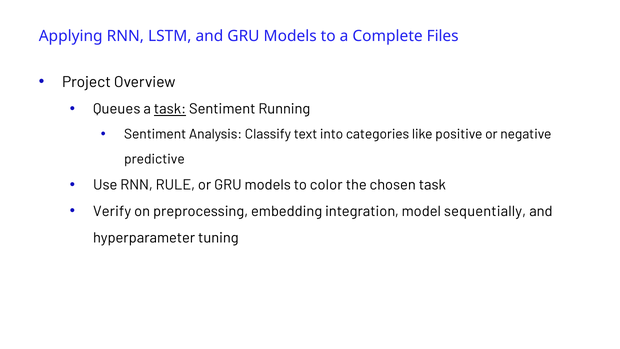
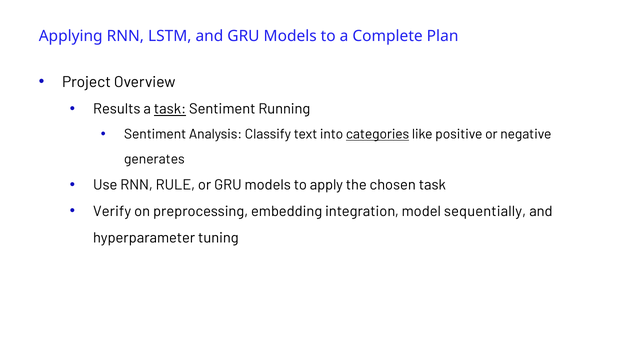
Files: Files -> Plan (443, 36)
Queues: Queues -> Results (117, 109)
categories underline: none -> present (378, 134)
predictive: predictive -> generates (154, 159)
color: color -> apply (326, 185)
